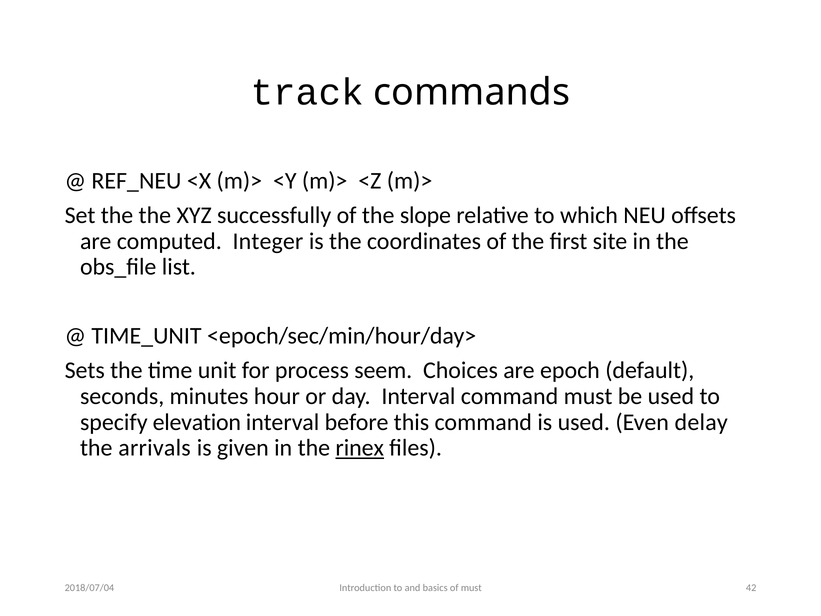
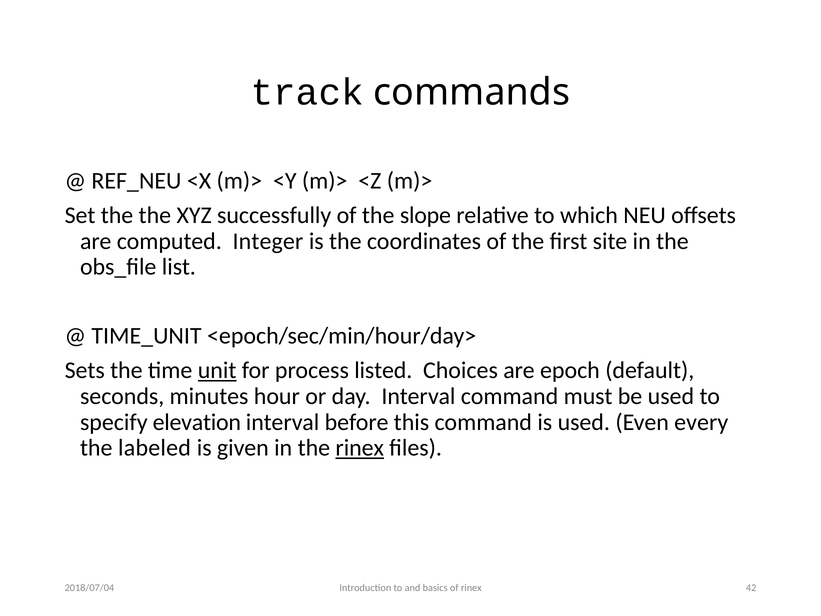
unit underline: none -> present (217, 370)
seem: seem -> listed (383, 370)
delay: delay -> every (701, 422)
arrivals: arrivals -> labeled (155, 448)
of must: must -> rinex (471, 588)
